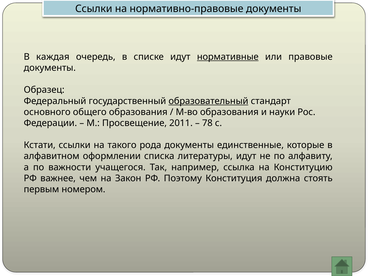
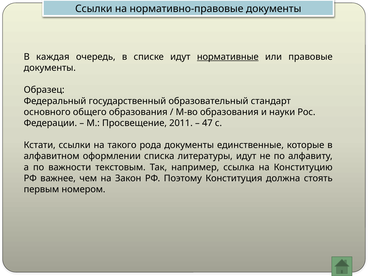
образовательный underline: present -> none (208, 101)
78: 78 -> 47 (207, 123)
учащегося: учащегося -> текстовым (120, 167)
